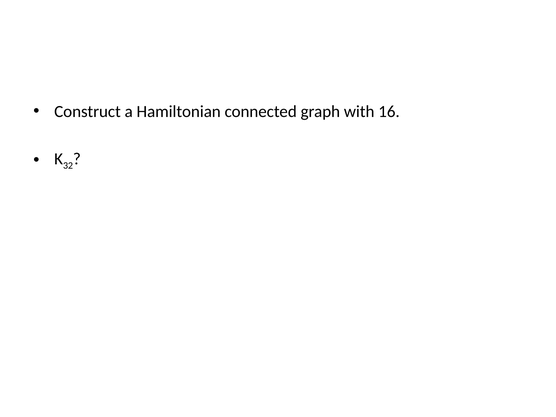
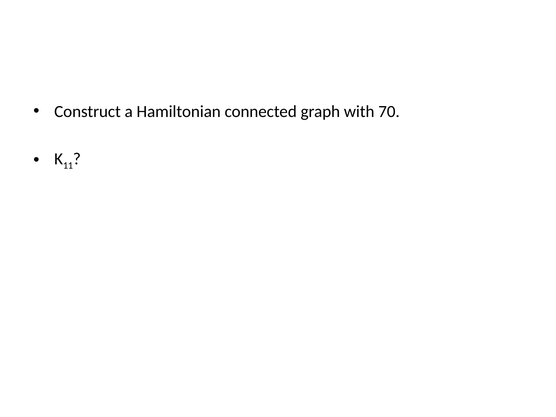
16: 16 -> 70 (389, 111)
32: 32 -> 11 (68, 166)
